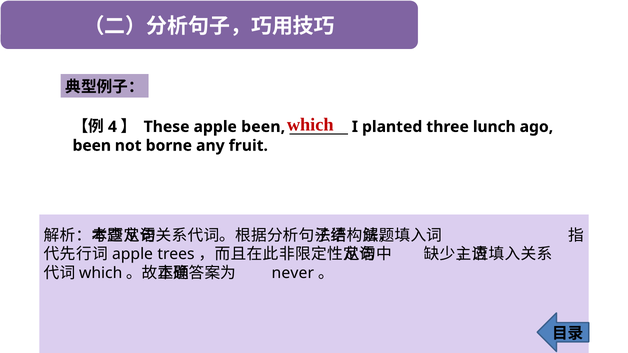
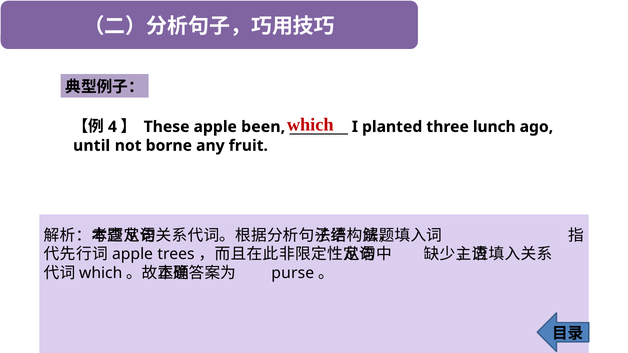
been: been -> until (92, 146)
never: never -> purse (293, 273)
